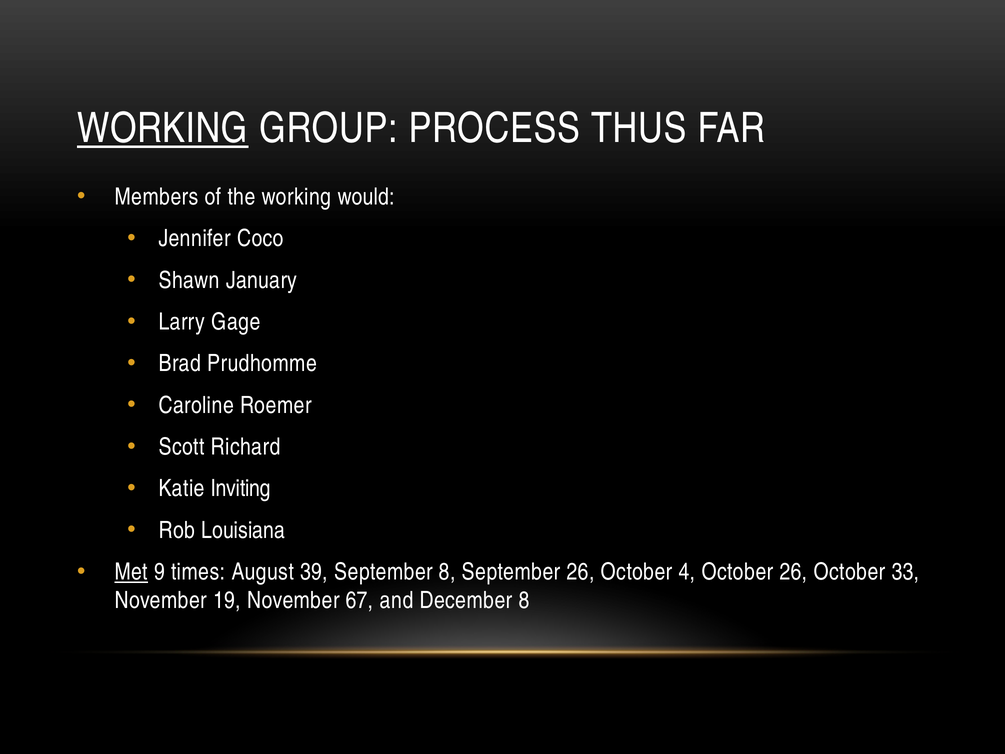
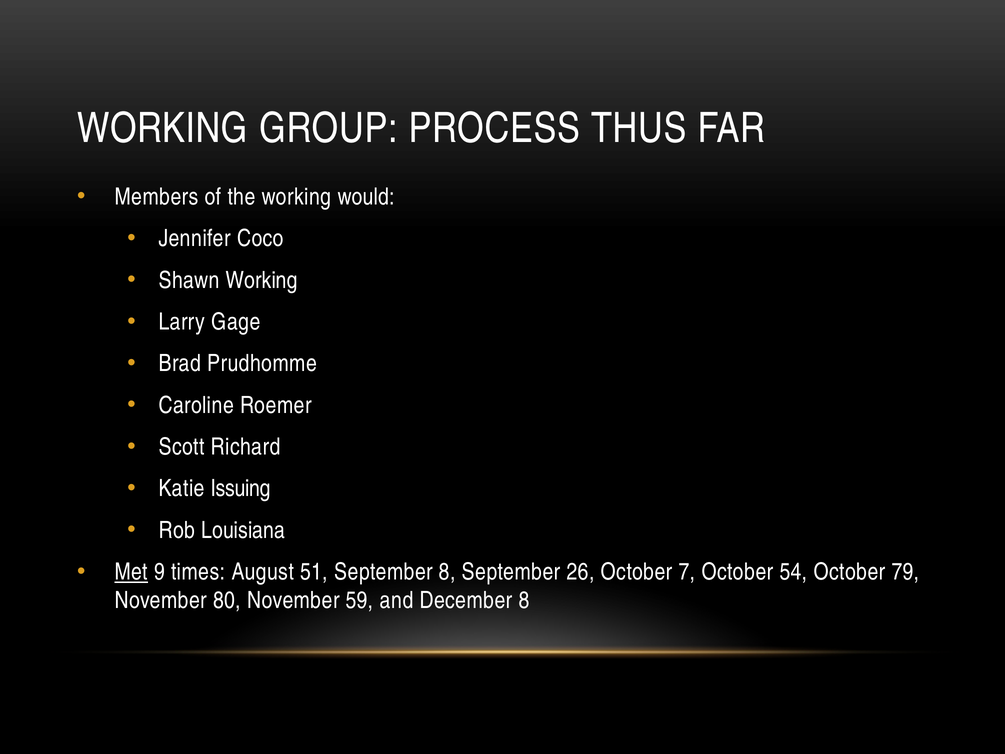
WORKING underline: present -> none (162, 129)
Shawn January: January -> Working (262, 280)
Inviting: Inviting -> Issuing (241, 488)
39: 39 -> 51 (314, 572)
4: 4 -> 7 (687, 572)
October 26: 26 -> 54 (793, 572)
33: 33 -> 79 (905, 572)
19: 19 -> 80 (227, 600)
67: 67 -> 59 (360, 600)
